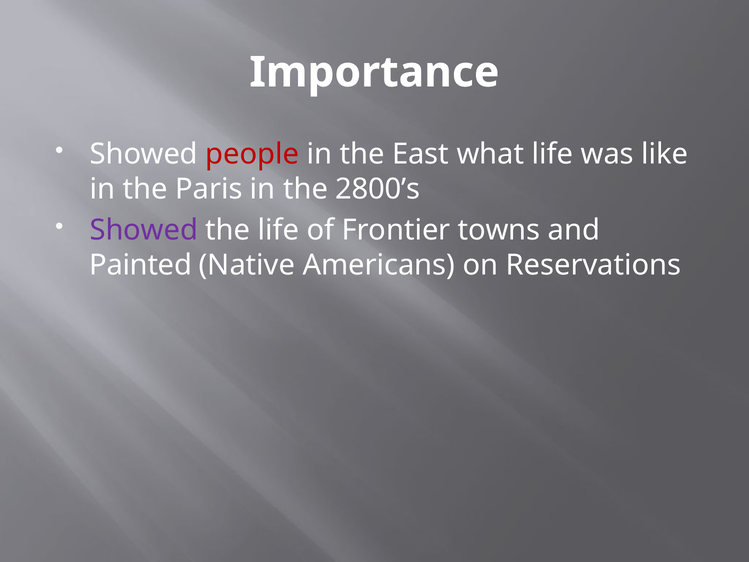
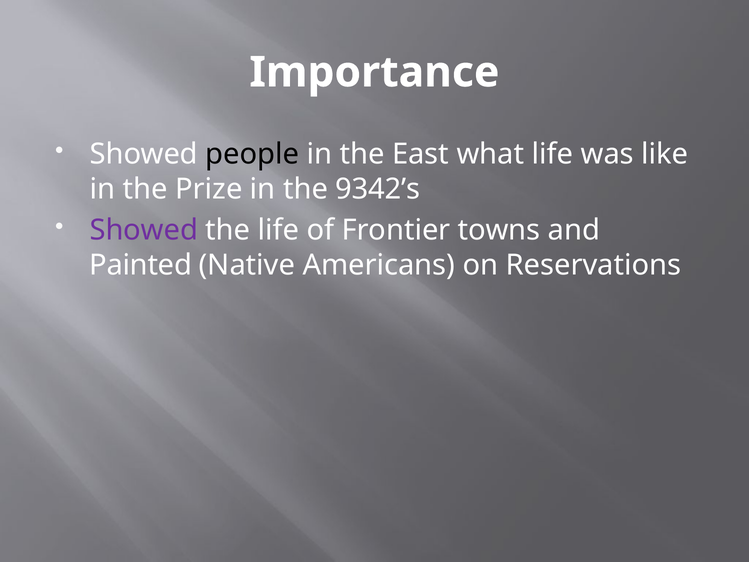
people colour: red -> black (252, 154)
Paris: Paris -> Prize (209, 189)
2800’s: 2800’s -> 9342’s (378, 189)
